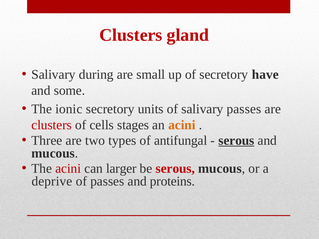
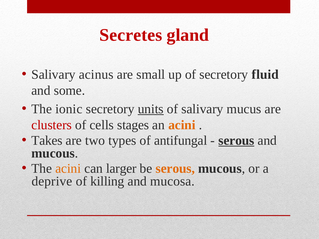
Clusters: Clusters -> Secretes (131, 35)
during: during -> acinus (96, 75)
have: have -> fluid (265, 75)
units underline: none -> present (151, 109)
salivary passes: passes -> mucus (244, 109)
Three: Three -> Takes (47, 141)
acini colour: red -> orange (68, 169)
serous colour: red -> orange (175, 169)
of passes: passes -> killing (107, 182)
proteins: proteins -> mucosa (172, 182)
